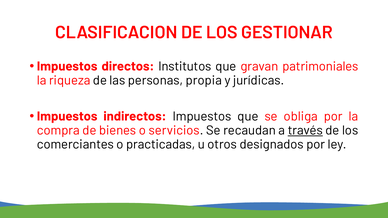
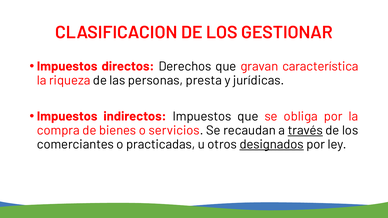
Institutos: Institutos -> Derechos (185, 66)
patrimoniales: patrimoniales -> característica (320, 66)
propia: propia -> presta (204, 80)
designados underline: none -> present (272, 144)
